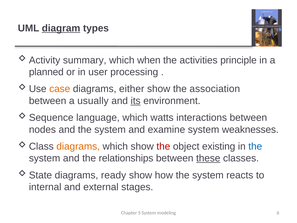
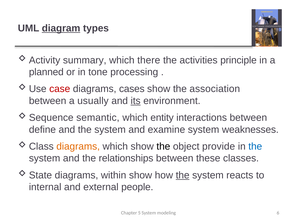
when: when -> there (149, 60)
user: user -> tone (98, 72)
case colour: orange -> red (60, 89)
either: either -> cases (132, 89)
language: language -> semantic (98, 118)
watts: watts -> entity (162, 118)
nodes: nodes -> define (42, 129)
the colour: red -> black (163, 146)
existing: existing -> provide (219, 146)
these underline: present -> none (208, 158)
ready: ready -> within (114, 175)
the underline: none -> present (183, 175)
stages: stages -> people (137, 187)
